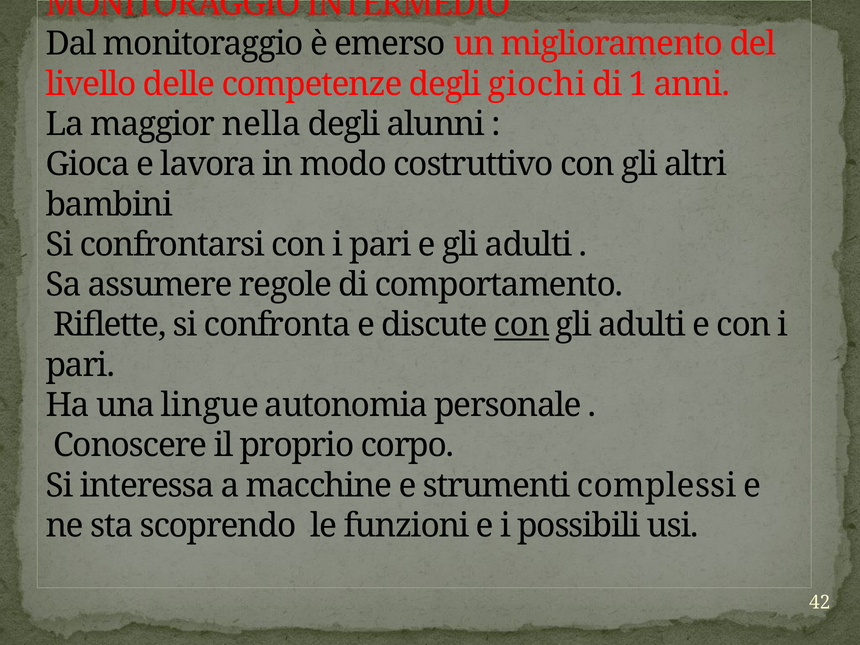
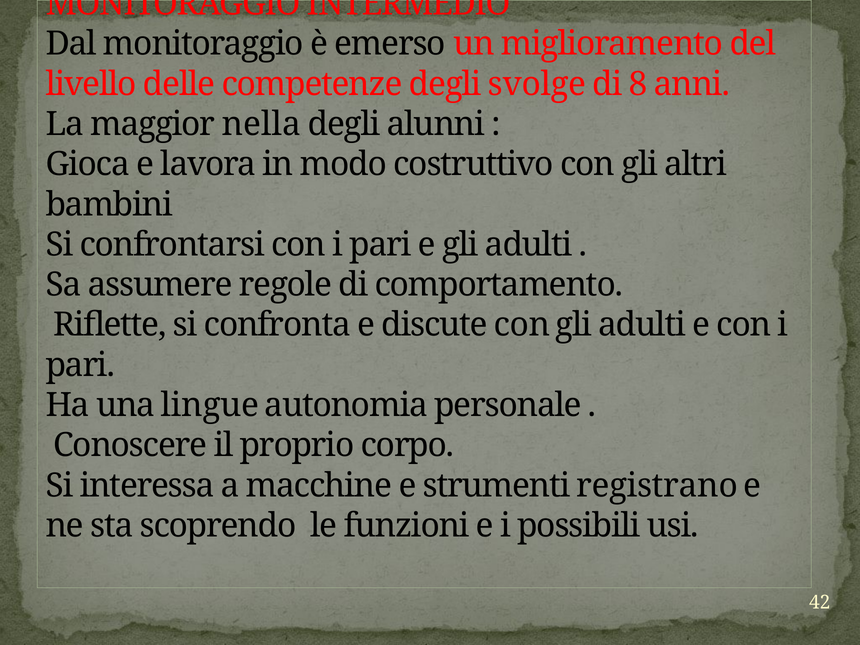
giochi: giochi -> svolge (537, 84)
1: 1 -> 8 (638, 84)
con underline: present -> none (522, 325)
complessi: complessi -> registrano (657, 486)
